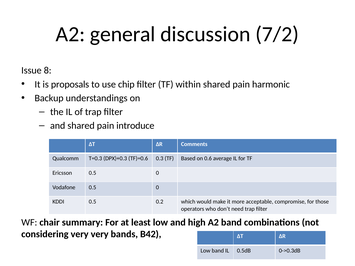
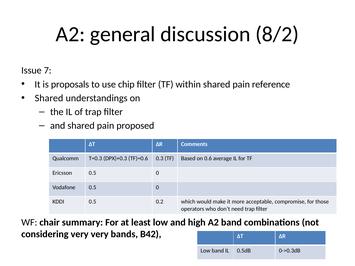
7/2: 7/2 -> 8/2 (277, 34)
8: 8 -> 7 (48, 71)
harmonic: harmonic -> reference (271, 84)
Backup: Backup -> Shared (49, 98)
introduce: introduce -> proposed (135, 126)
